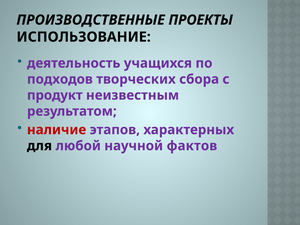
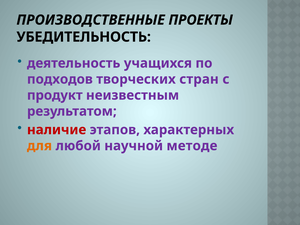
ИСПОЛЬЗОВАНИЕ: ИСПОЛЬЗОВАНИЕ -> УБЕДИТЕЛЬНОСТЬ (84, 37)
сбора: сбора -> стран (199, 79)
для colour: black -> orange (39, 146)
фактов: фактов -> методе (192, 146)
